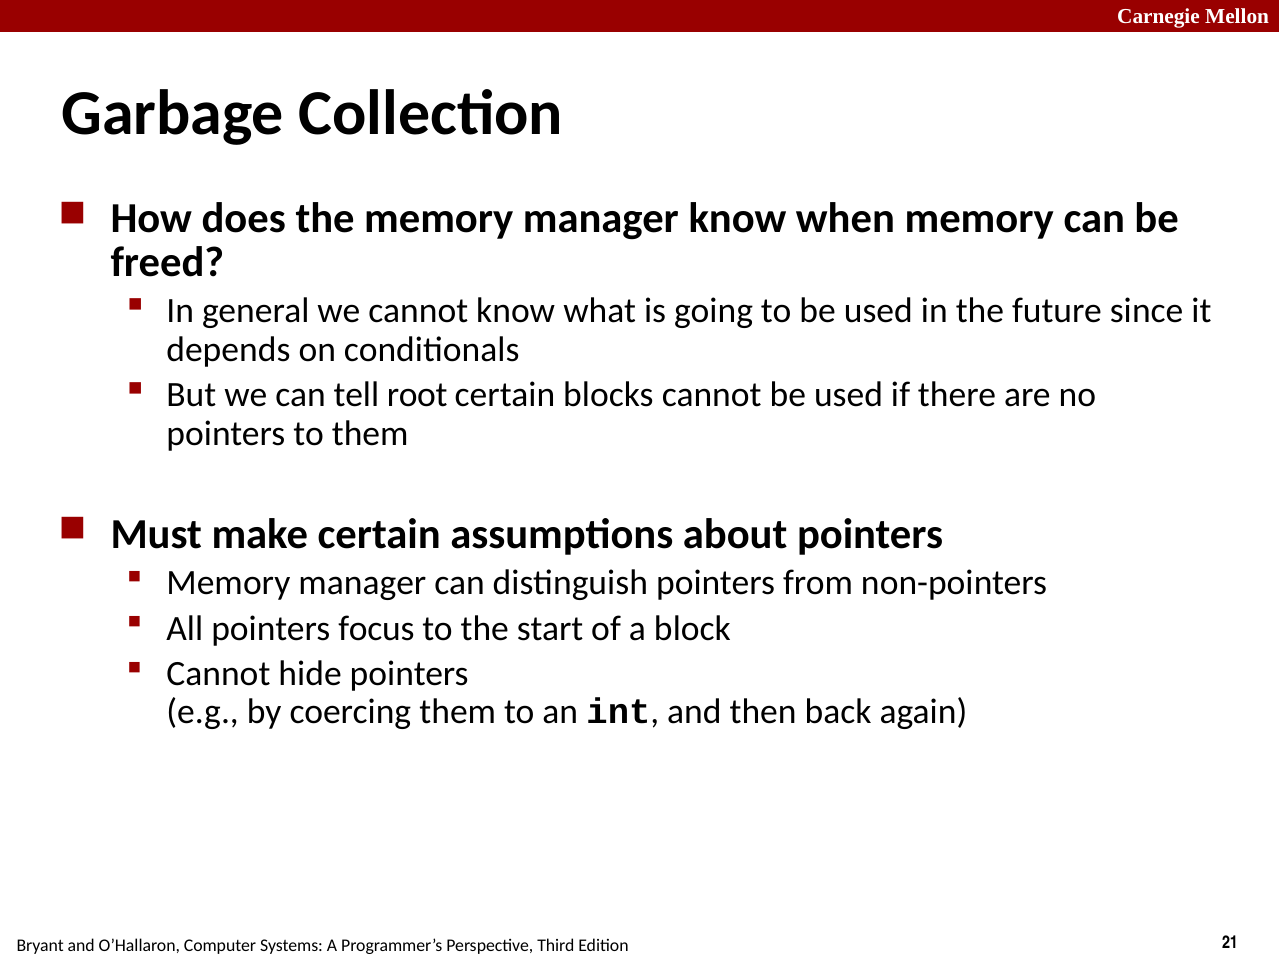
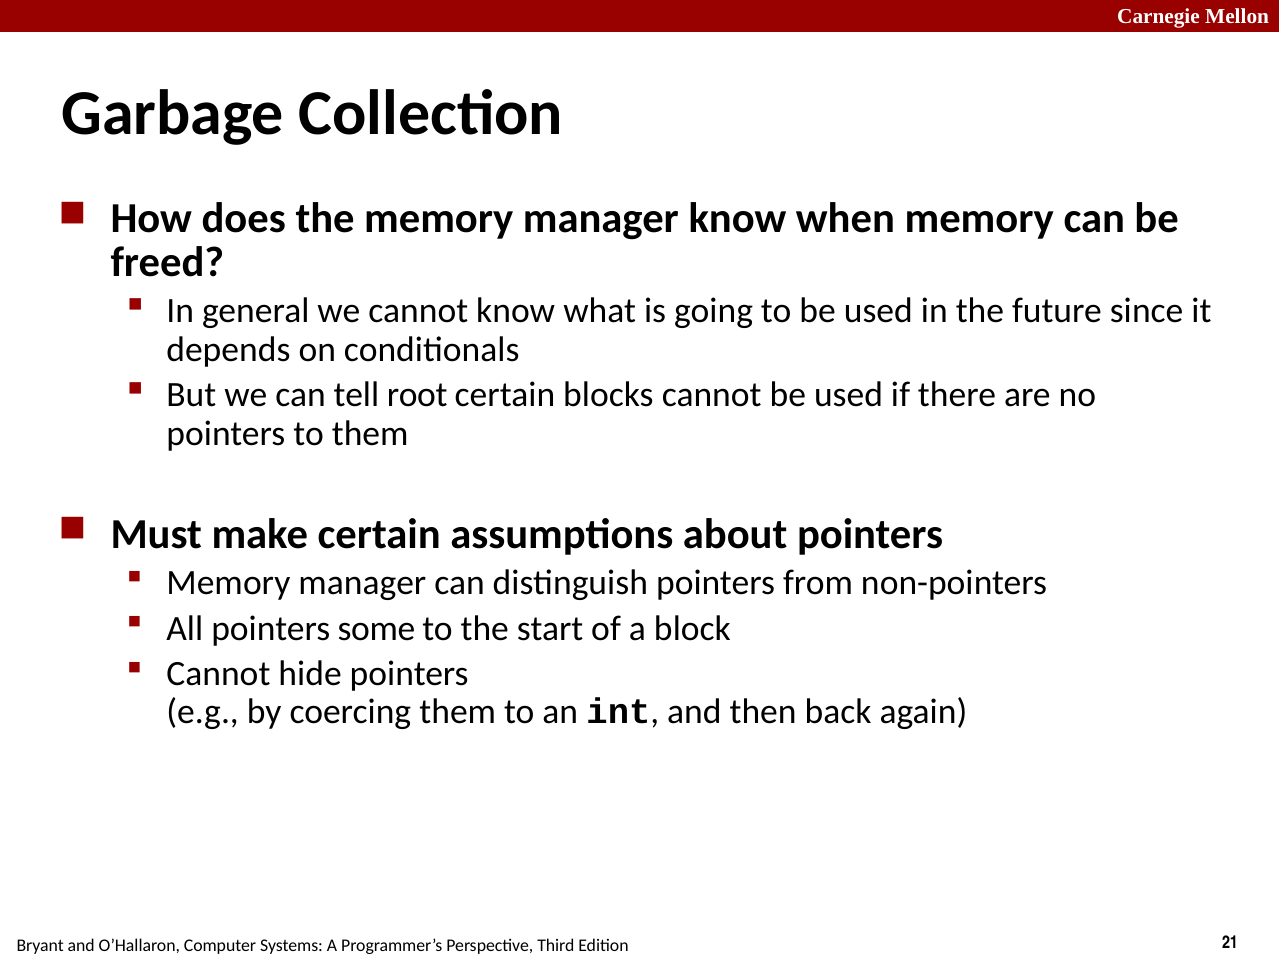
focus: focus -> some (376, 628)
